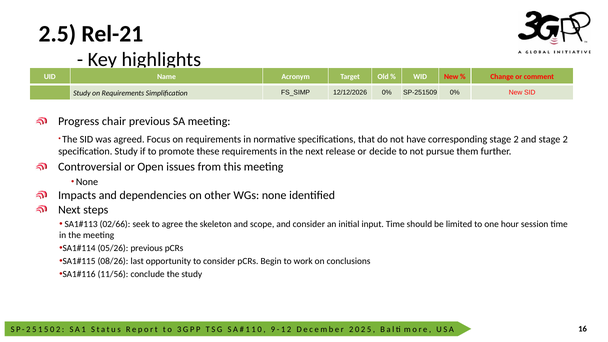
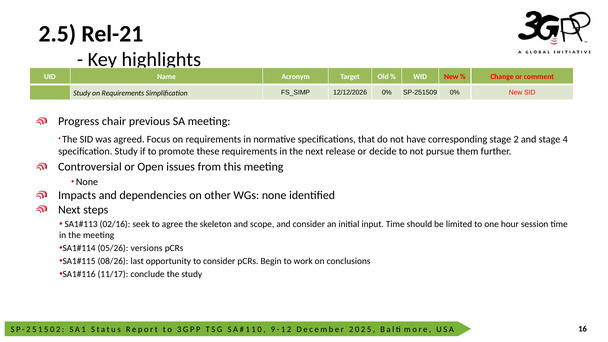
and stage 2: 2 -> 4 (565, 139)
02/66: 02/66 -> 02/16 (115, 224)
05/26 previous: previous -> versions (147, 248)
11/56: 11/56 -> 11/17 (113, 274)
